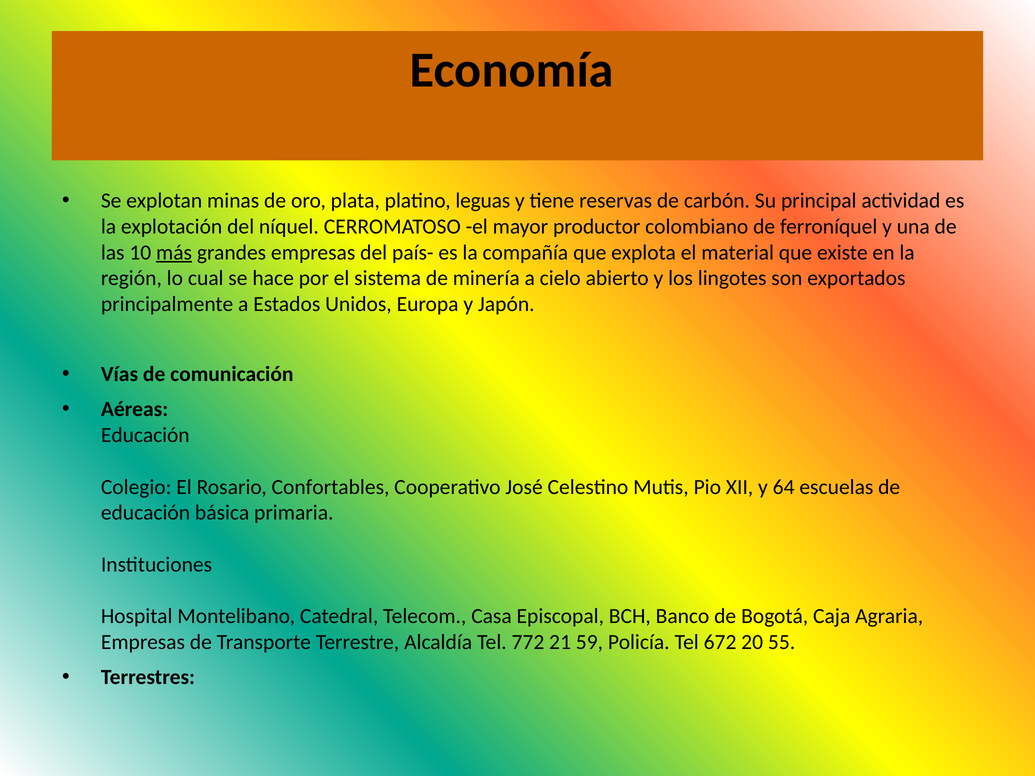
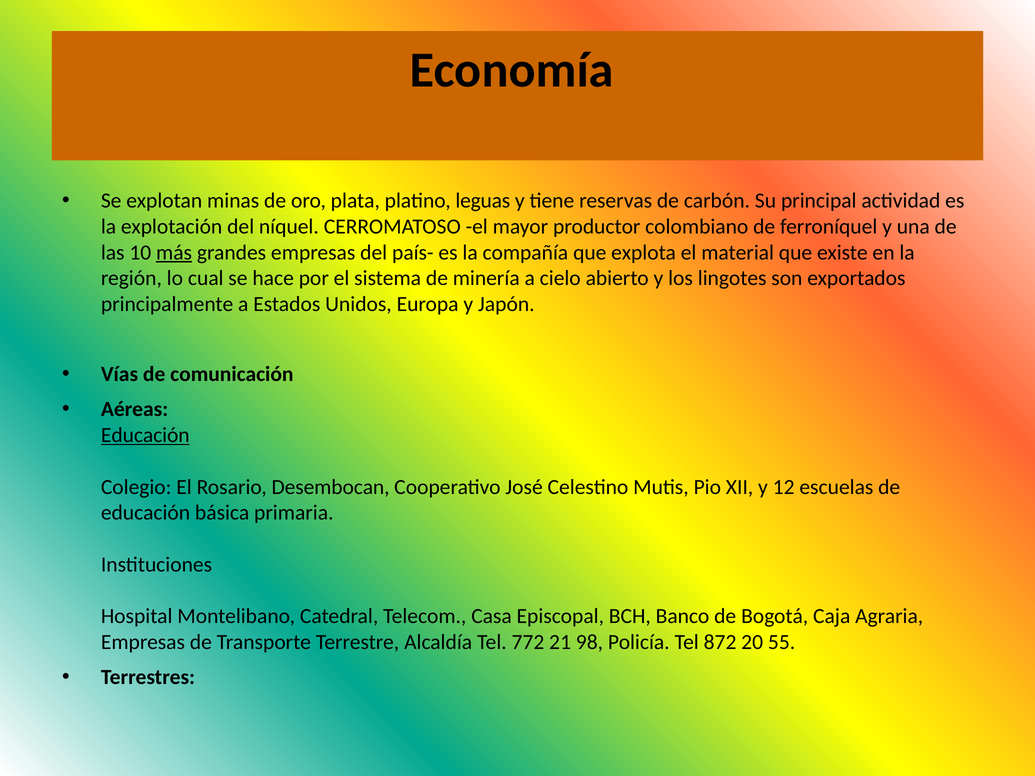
Educación underline: none -> present (145, 435)
Confortables: Confortables -> Desembocan (331, 487)
64: 64 -> 12 (784, 487)
59: 59 -> 98 (589, 642)
672: 672 -> 872 (720, 642)
